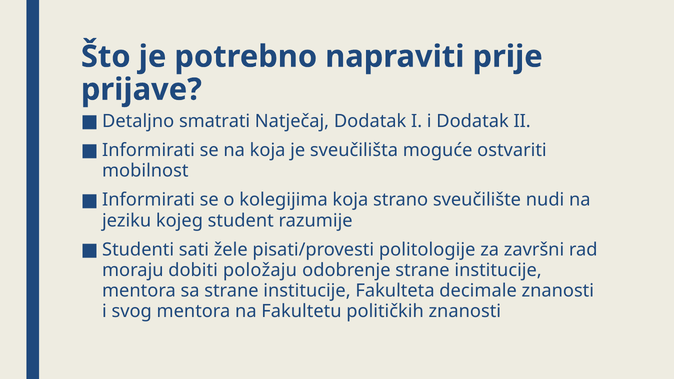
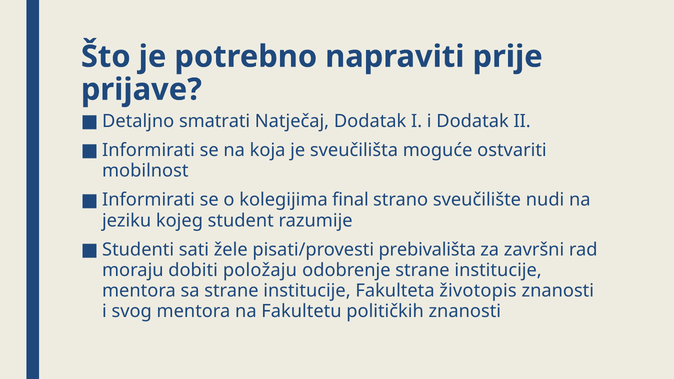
kolegijima koja: koja -> final (350, 200)
politologije: politologije -> prebivališta (427, 250)
decimale: decimale -> životopis (478, 291)
